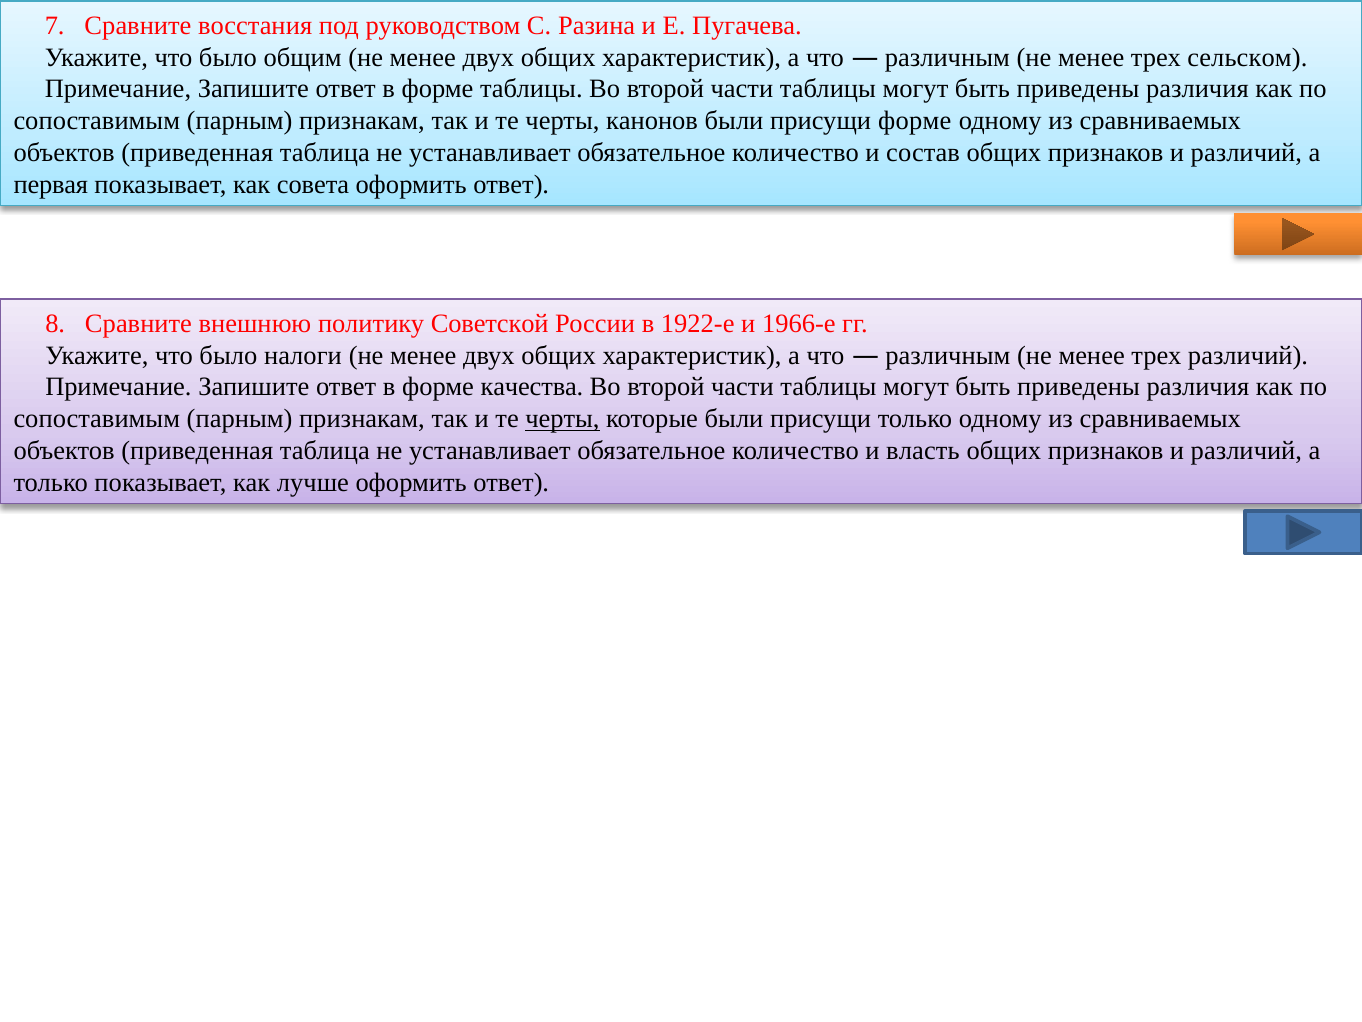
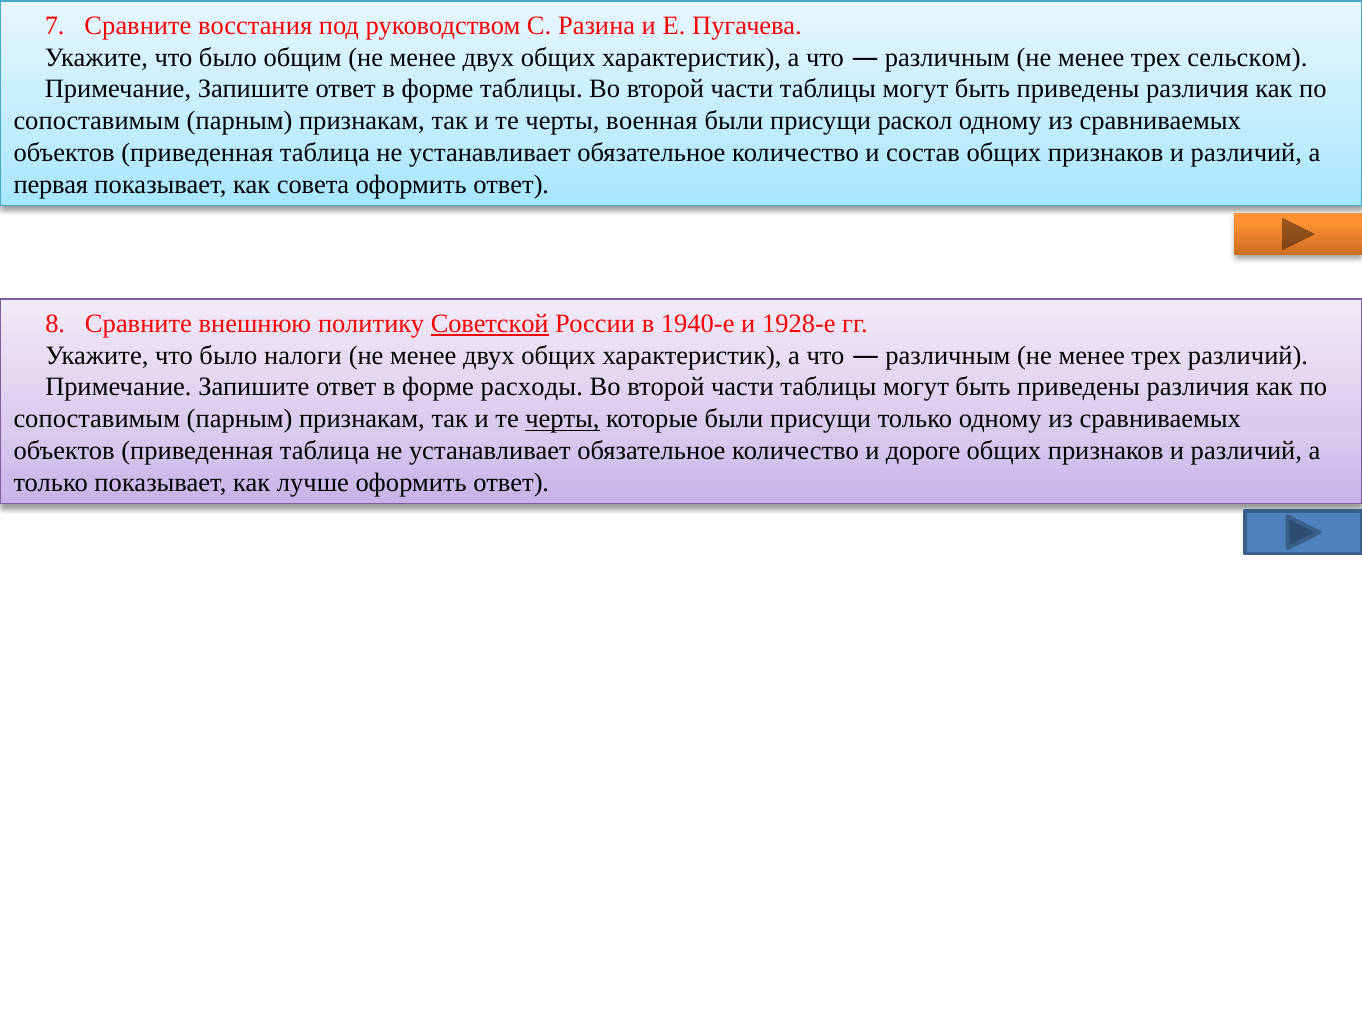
канонов: канонов -> военная (652, 121)
присущи форме: форме -> раскол (915, 121)
Советской underline: none -> present (490, 323)
1922-е: 1922-е -> 1940-е (698, 323)
1966-е: 1966-е -> 1928-е (799, 323)
качества: качества -> расходы (532, 387)
власть: власть -> дороге (923, 451)
